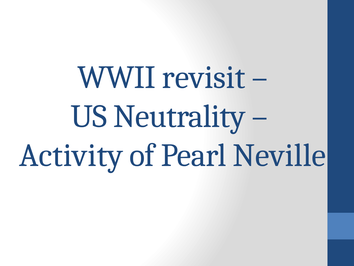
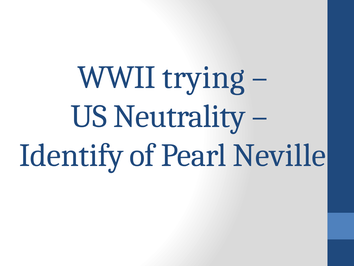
revisit: revisit -> trying (204, 77)
Activity: Activity -> Identify (71, 155)
